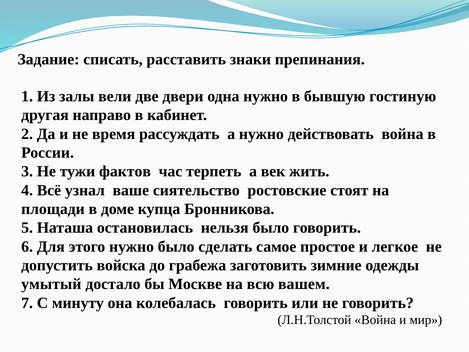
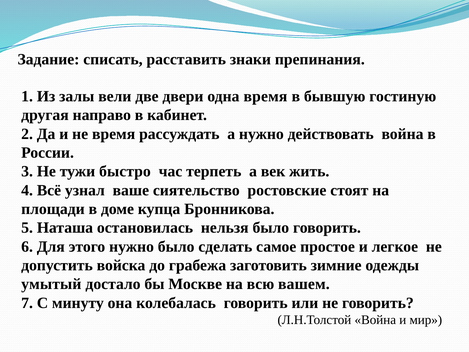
одна нужно: нужно -> время (265, 96)
фактов: фактов -> быстро (125, 171)
